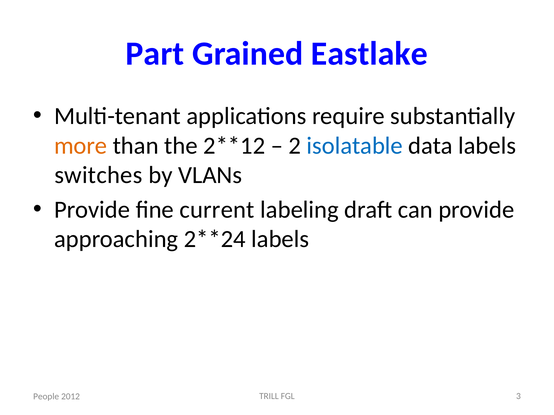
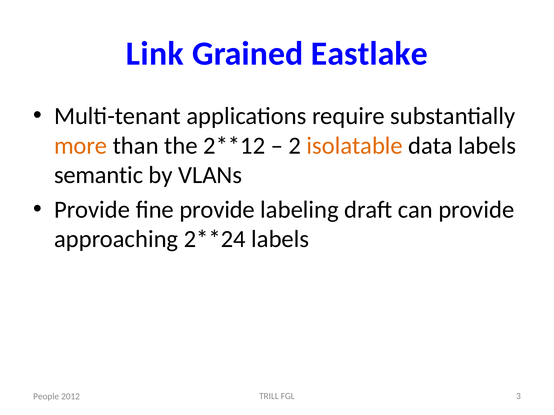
Part: Part -> Link (155, 54)
isolatable colour: blue -> orange (355, 146)
switches: switches -> semantic (99, 175)
fine current: current -> provide (217, 210)
